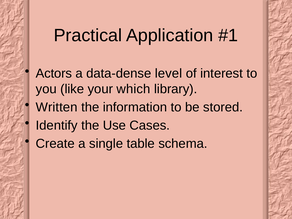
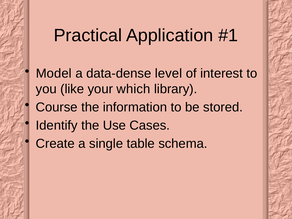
Actors: Actors -> Model (54, 73)
Written: Written -> Course (57, 107)
